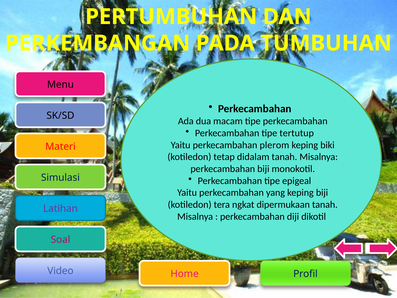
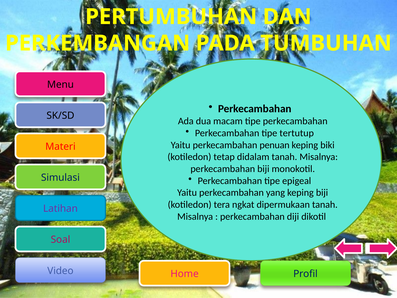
plerom: plerom -> penuan (275, 145)
